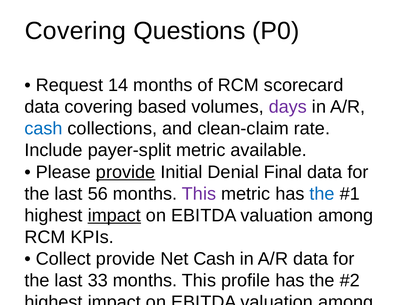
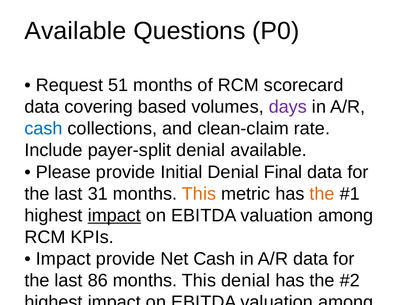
Covering: Covering -> Available (75, 31)
14: 14 -> 51 (118, 85)
payer-split metric: metric -> denial (201, 150)
provide underline: present -> none (126, 172)
56: 56 -> 31 (98, 194)
This colour: purple -> orange (199, 194)
the colour: blue -> orange (322, 194)
Collect: Collect -> Impact (63, 259)
33: 33 -> 86 (98, 281)
This profile: profile -> denial (246, 281)
